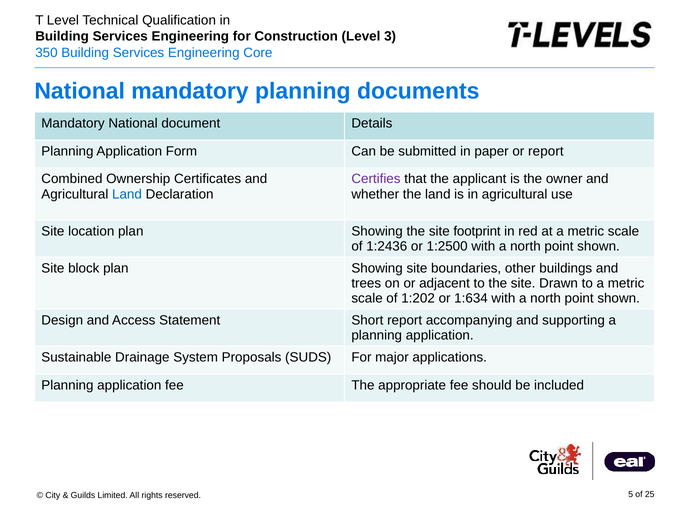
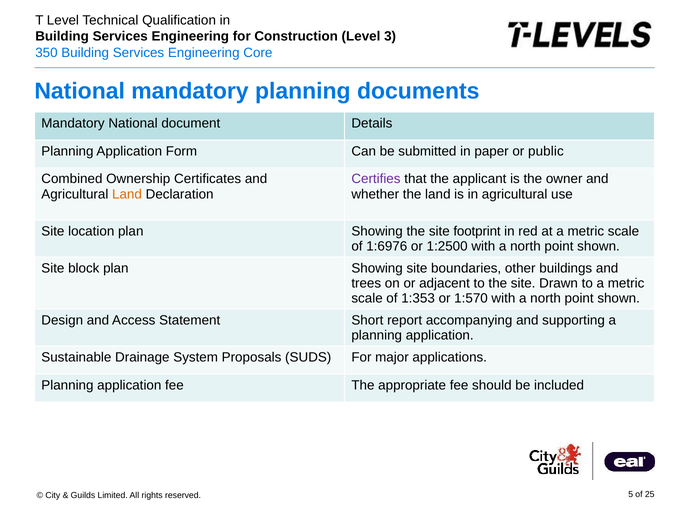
or report: report -> public (546, 151)
Land colour: blue -> orange (127, 194)
1:2436: 1:2436 -> 1:6976 (387, 246)
1:202: 1:202 -> 1:353 (418, 298)
1:634: 1:634 -> 1:570 (471, 298)
